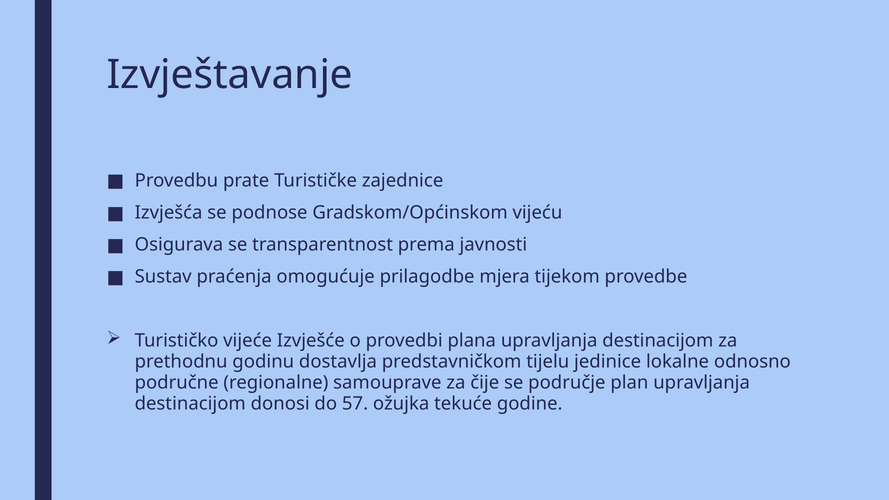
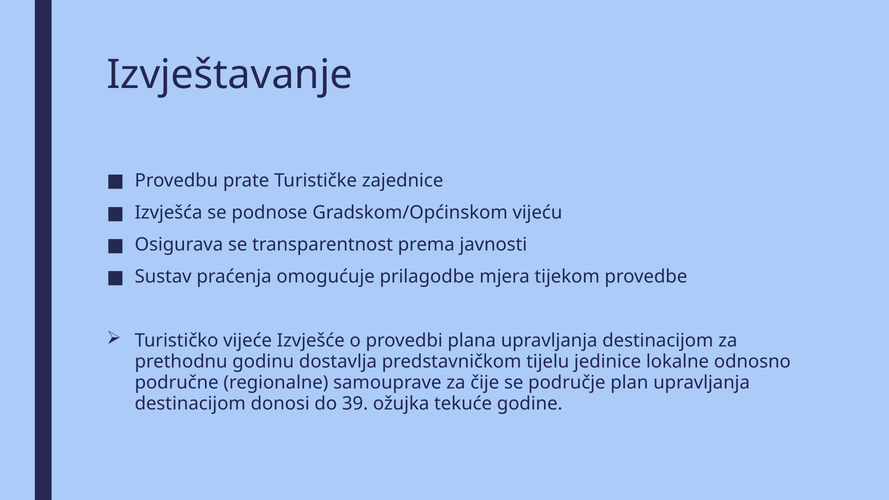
57: 57 -> 39 (355, 403)
